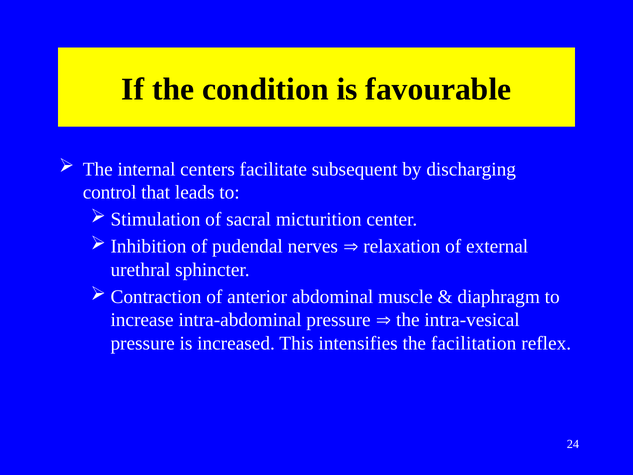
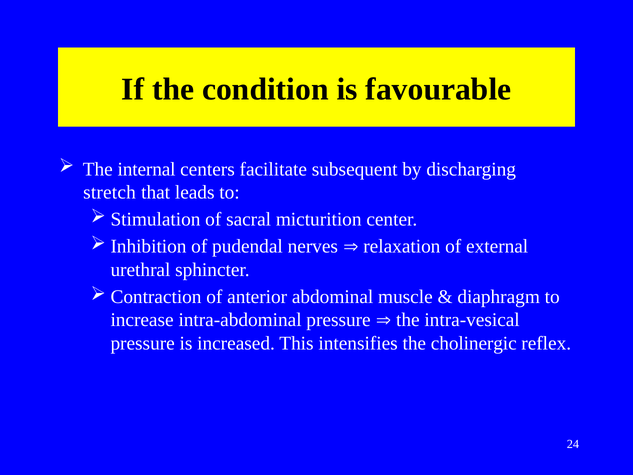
control: control -> stretch (110, 192)
facilitation: facilitation -> cholinergic (474, 343)
